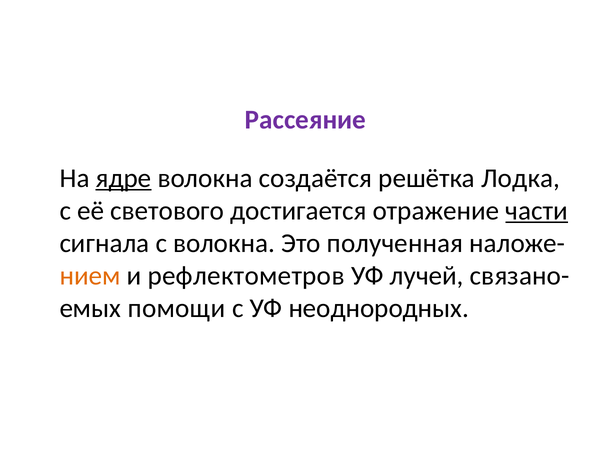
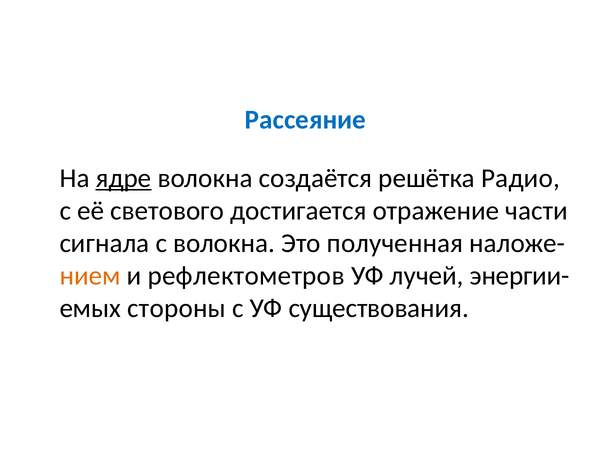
Рассеяние colour: purple -> blue (305, 120)
Лодка: Лодка -> Радио (521, 178)
части underline: present -> none (537, 211)
связано-: связано- -> энергии- (520, 276)
помощи: помощи -> стороны (177, 309)
неоднородных: неоднородных -> существования (379, 309)
